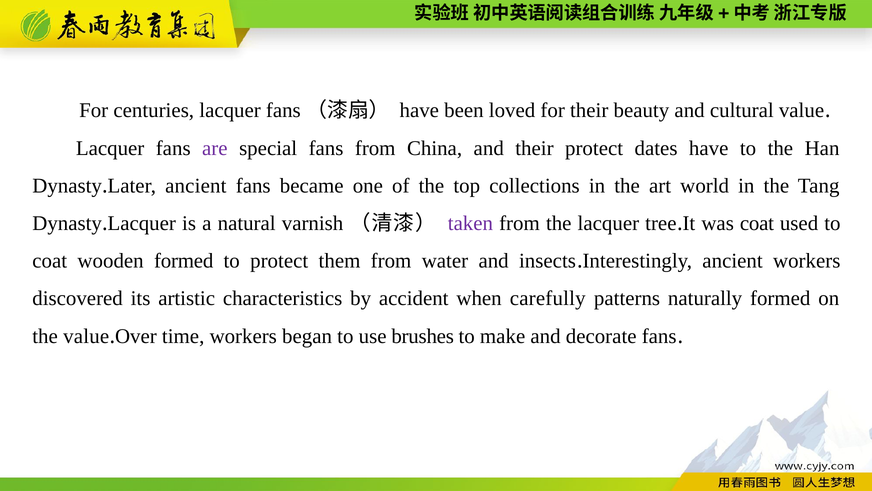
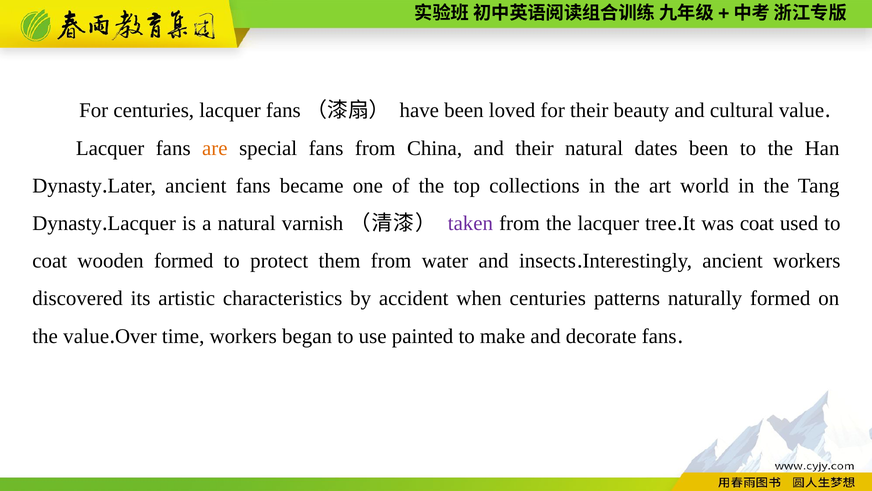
are colour: purple -> orange (215, 148)
their protect: protect -> natural (594, 148)
dates have: have -> been (709, 148)
when carefully: carefully -> centuries (548, 298)
brushes: brushes -> painted (423, 336)
